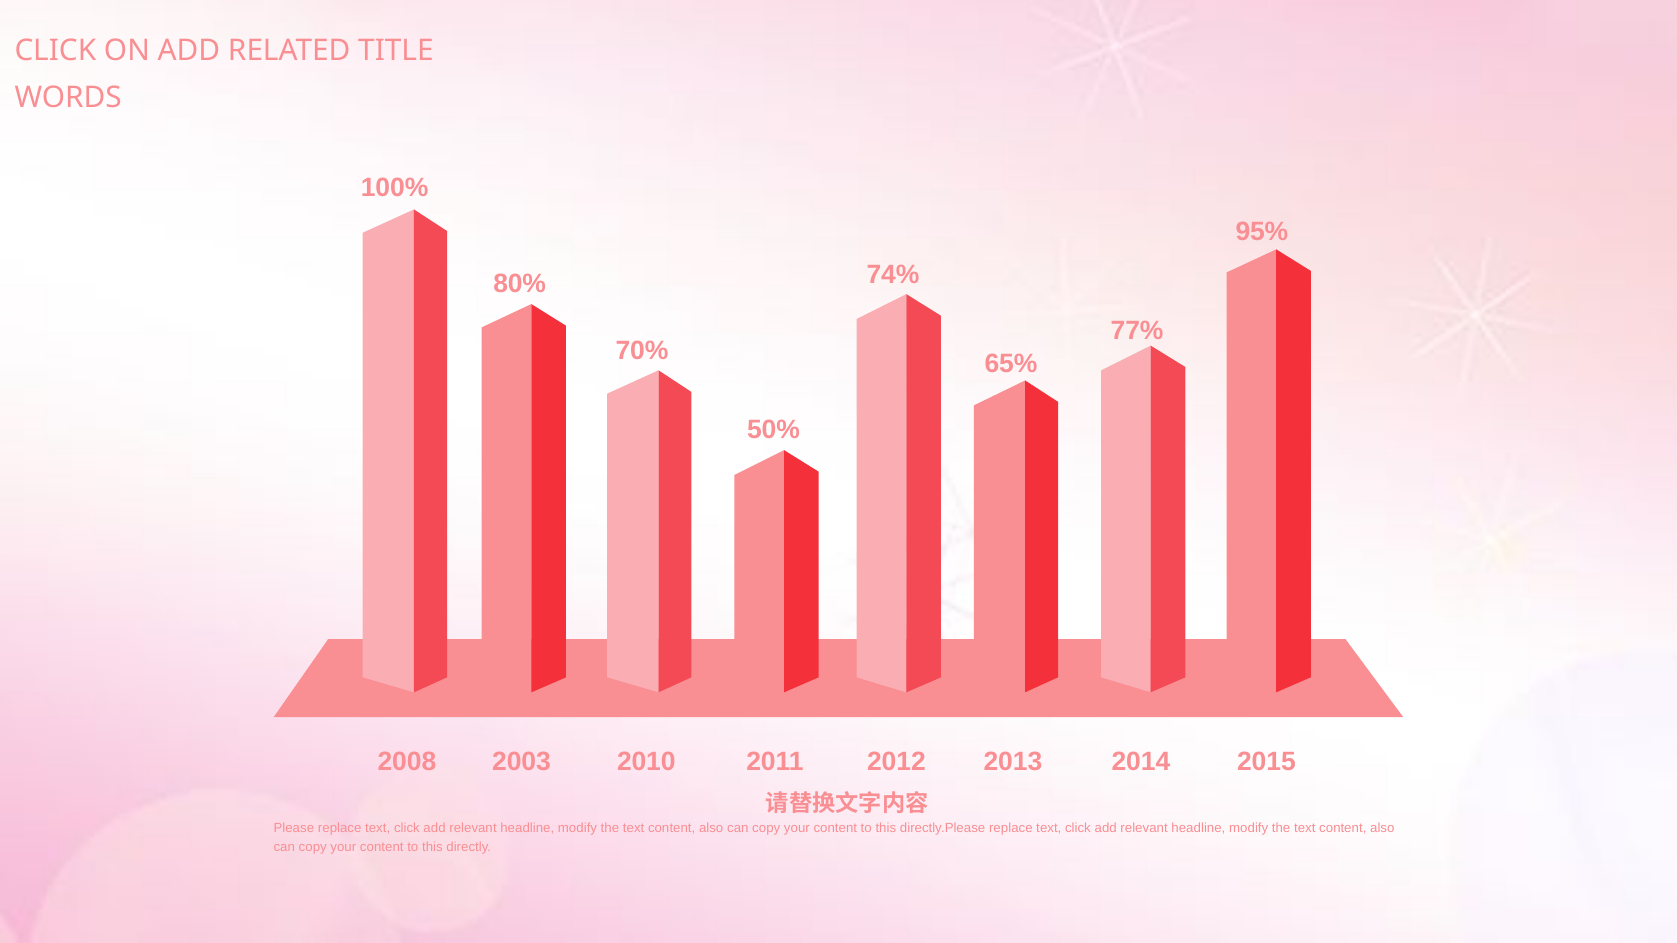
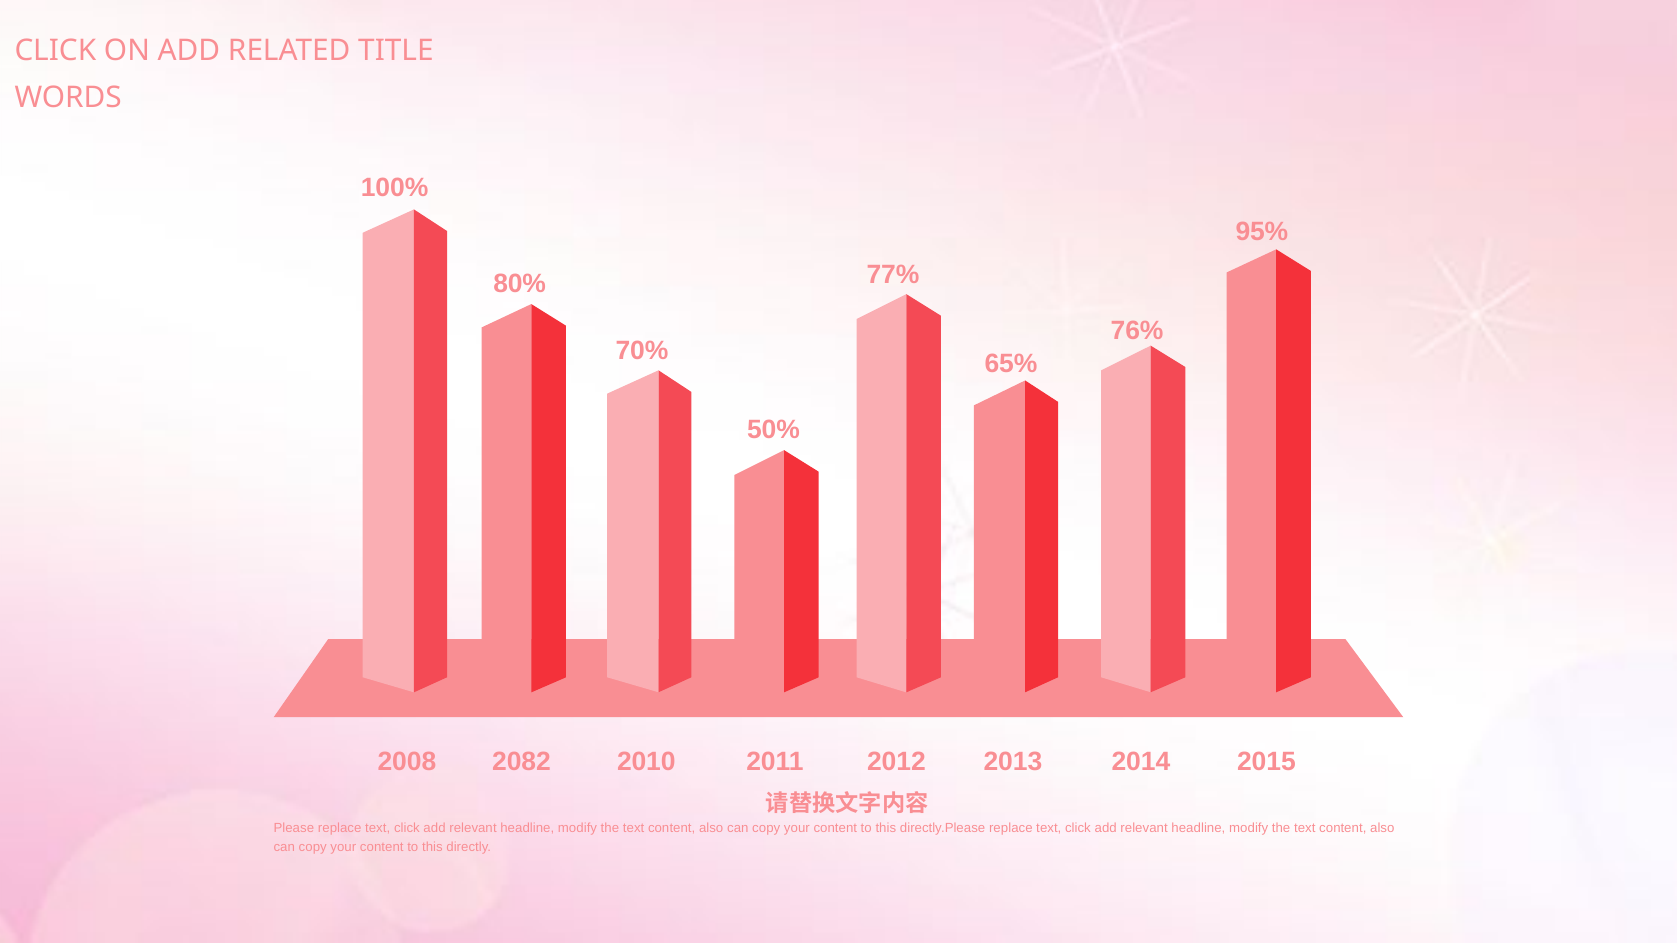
74%: 74% -> 77% (893, 275)
77%: 77% -> 76% (1137, 331)
2003: 2003 -> 2082 (522, 762)
